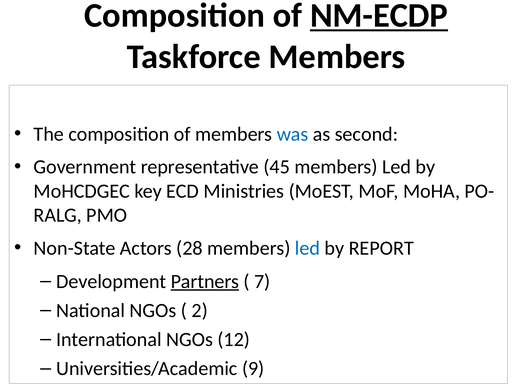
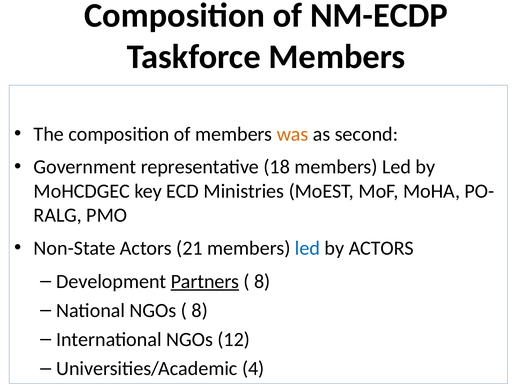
NM-ECDP underline: present -> none (379, 16)
was colour: blue -> orange (293, 134)
45: 45 -> 18 (277, 167)
28: 28 -> 21 (189, 248)
by REPORT: REPORT -> ACTORS (381, 248)
7: 7 -> 8 (262, 281)
2: 2 -> 8 (200, 310)
9: 9 -> 4 (253, 368)
